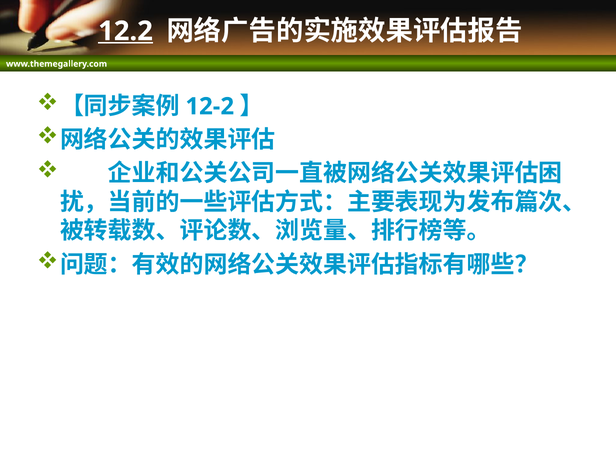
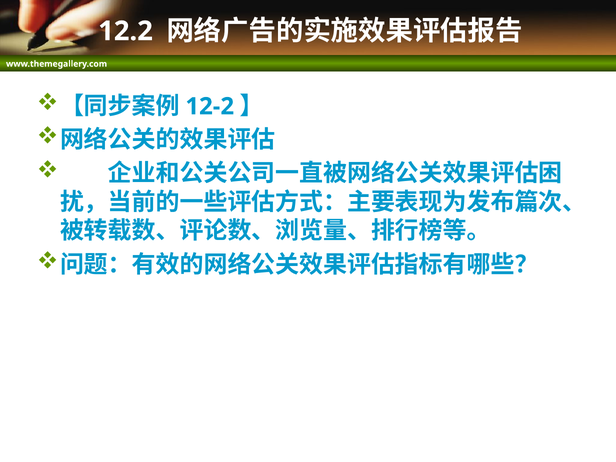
12.2 underline: present -> none (126, 31)
